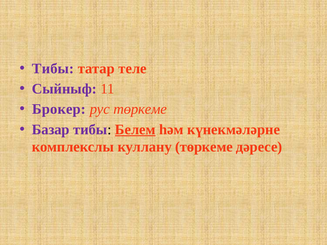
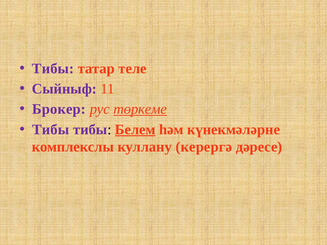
төркеме underline: none -> present (140, 109)
Базар: Базар -> Тибы (51, 130)
куллану төркеме: төркеме -> керергә (204, 147)
